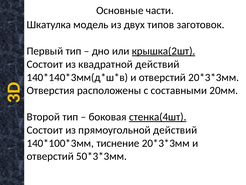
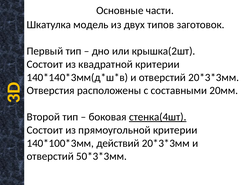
крышка(2шт underline: present -> none (164, 51)
квадратной действий: действий -> критерии (157, 64)
прямоугольной действий: действий -> критерии (175, 130)
тиснение: тиснение -> действий (118, 143)
